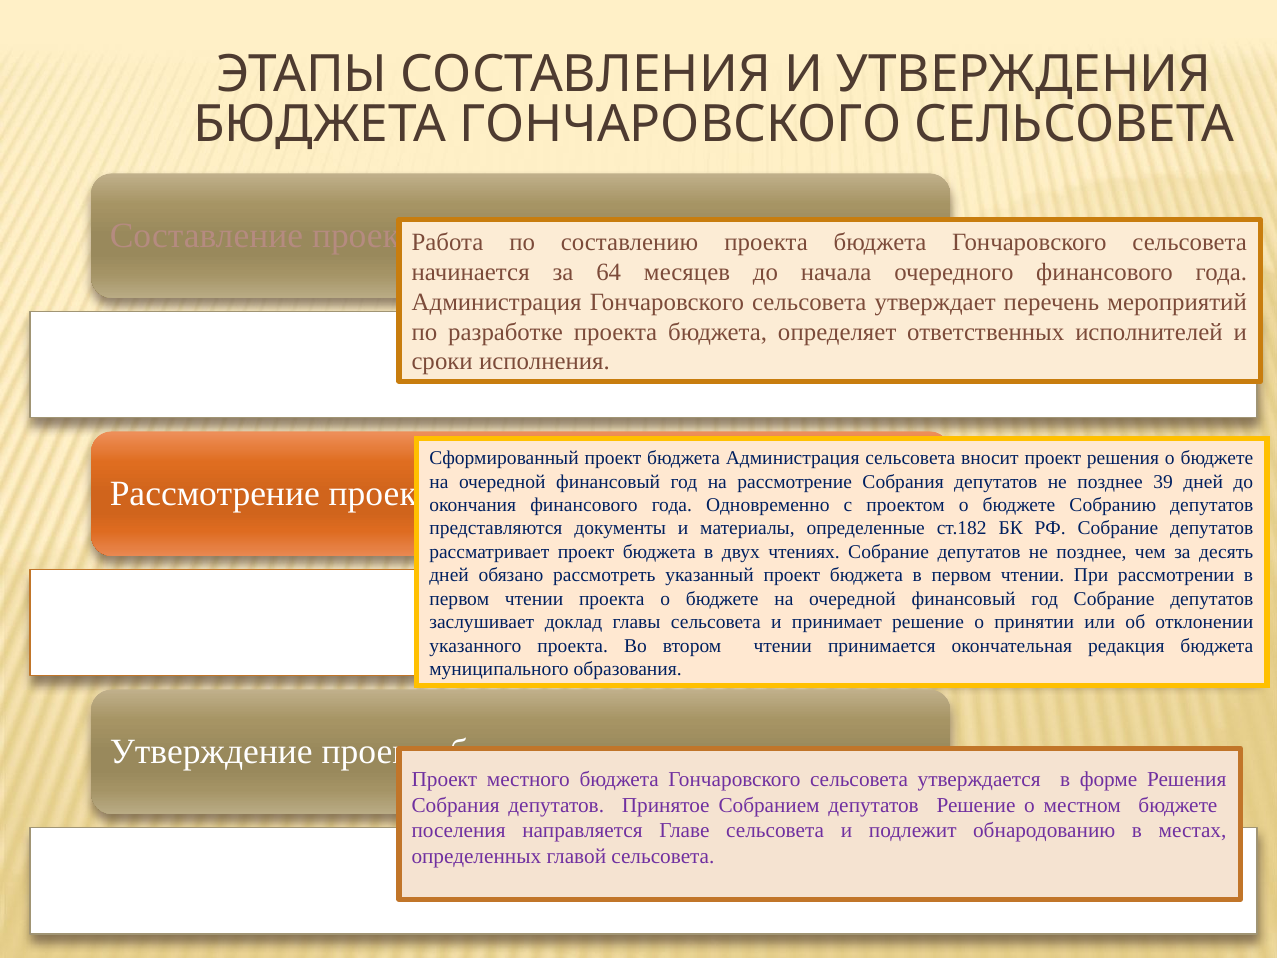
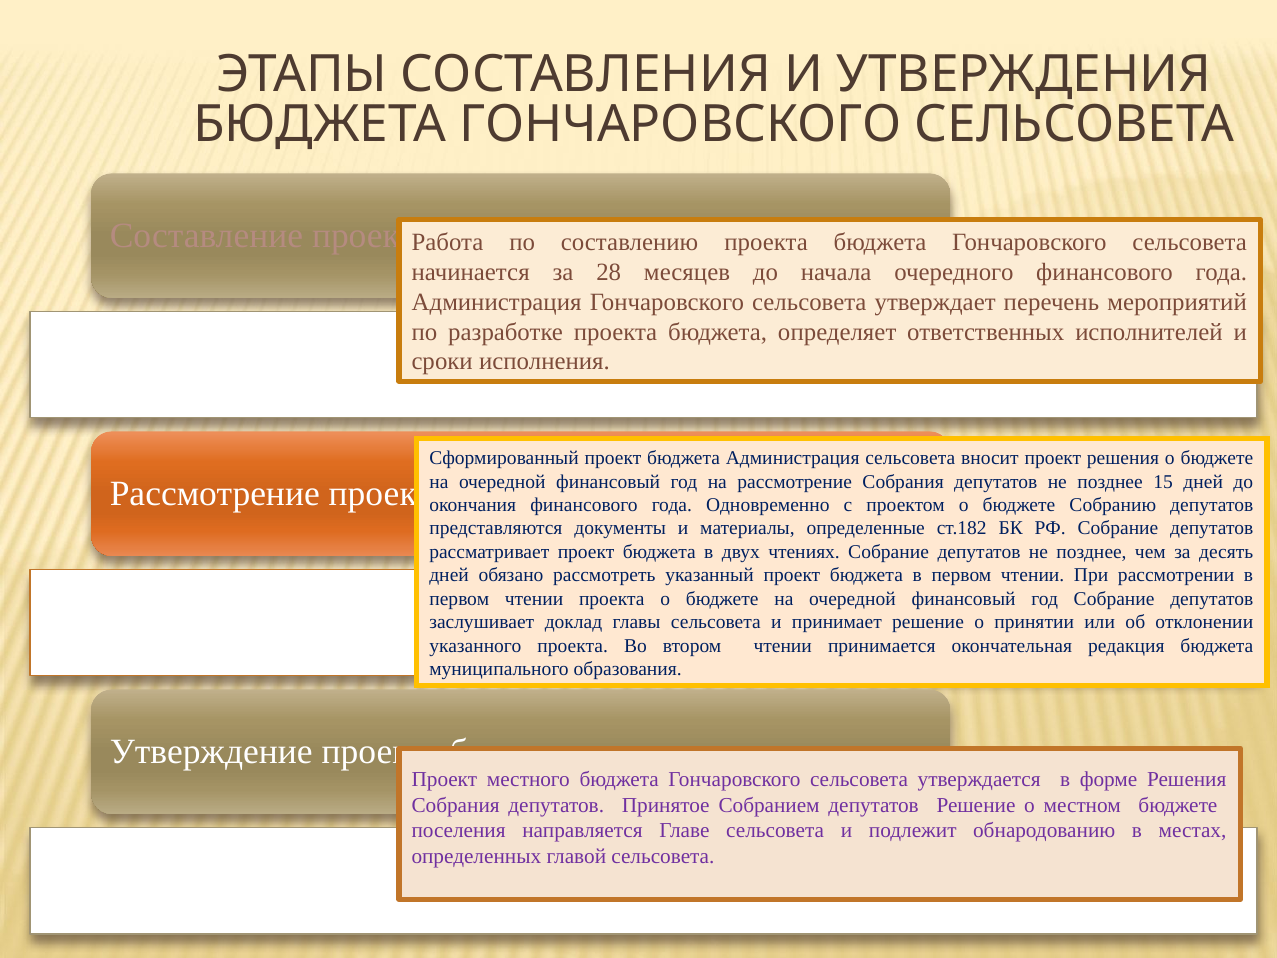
64: 64 -> 28 (609, 272)
39: 39 -> 15 (1163, 481)
